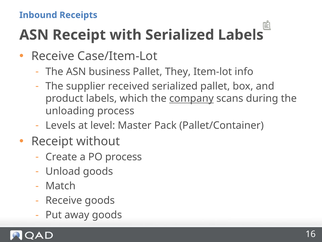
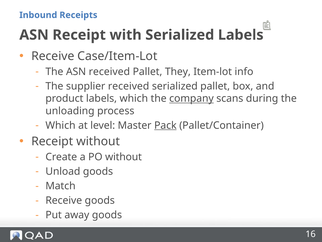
ASN business: business -> received (109, 71)
Levels: Levels -> Which (61, 125)
Pack underline: none -> present (165, 125)
PO process: process -> without (123, 157)
